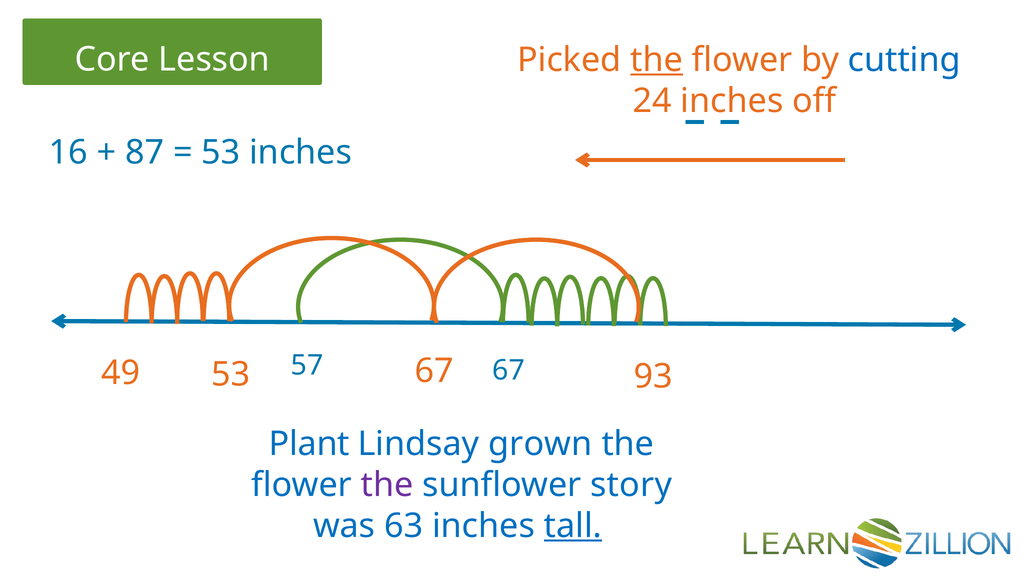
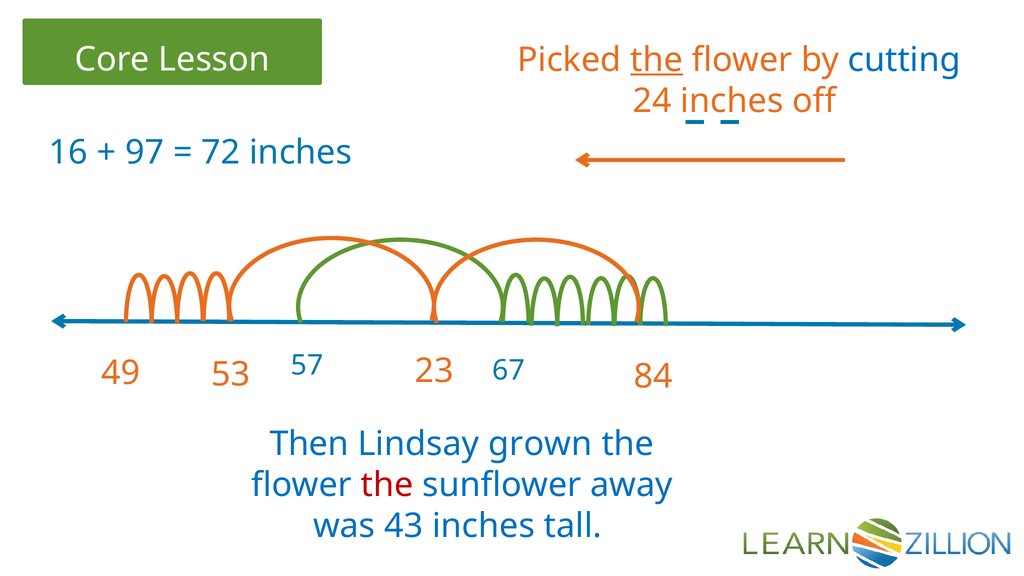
87: 87 -> 97 (145, 153)
53: 53 -> 72 (221, 153)
93: 93 -> 84 (653, 376)
53 67: 67 -> 23 (434, 371)
Plant: Plant -> Then (309, 444)
the colour: purple -> red (387, 485)
story: story -> away (631, 485)
63: 63 -> 43 (404, 526)
tall underline: present -> none (573, 526)
